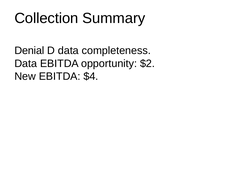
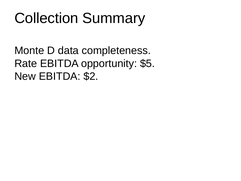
Denial: Denial -> Monte (29, 51)
Data: Data -> Rate (26, 63)
$2: $2 -> $5 (147, 63)
$4: $4 -> $2 (91, 76)
